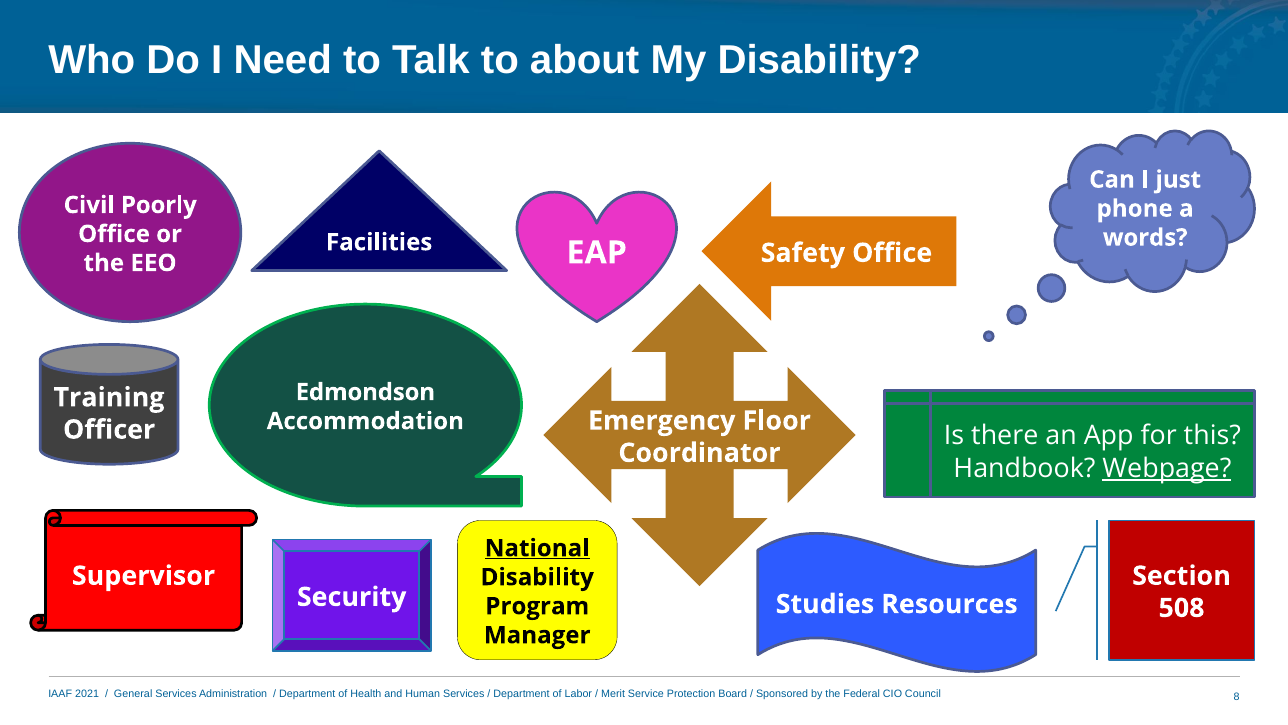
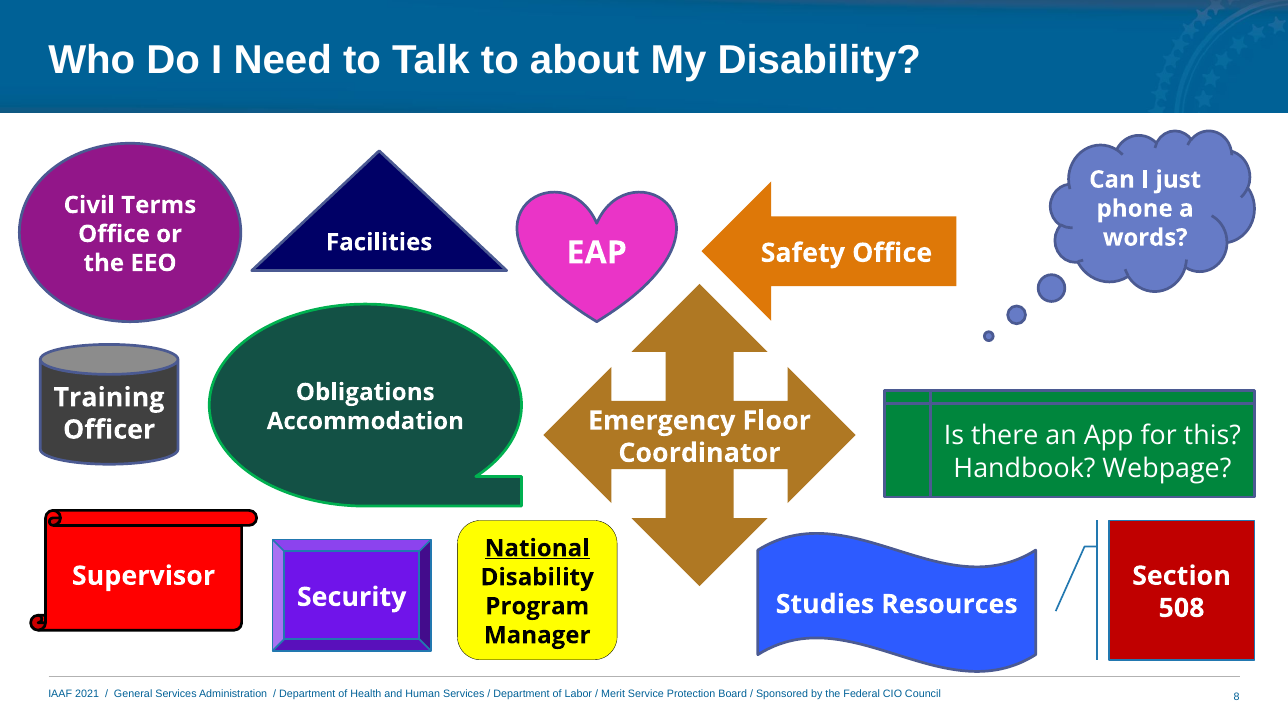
Poorly: Poorly -> Terms (159, 205)
Edmondson: Edmondson -> Obligations (365, 392)
Webpage underline: present -> none (1167, 468)
